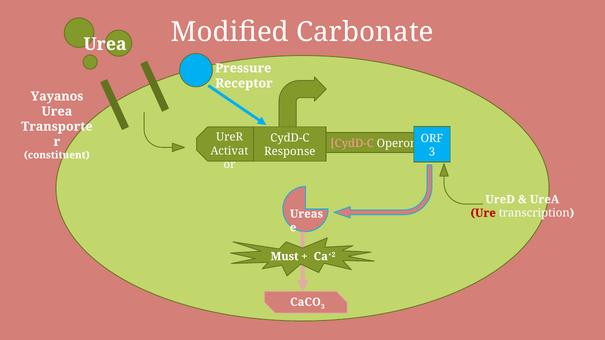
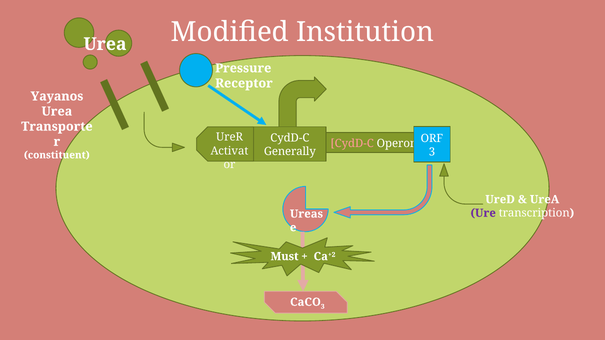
Carbonate: Carbonate -> Institution (365, 32)
Response: Response -> Generally (290, 152)
Ure colour: red -> purple (483, 213)
